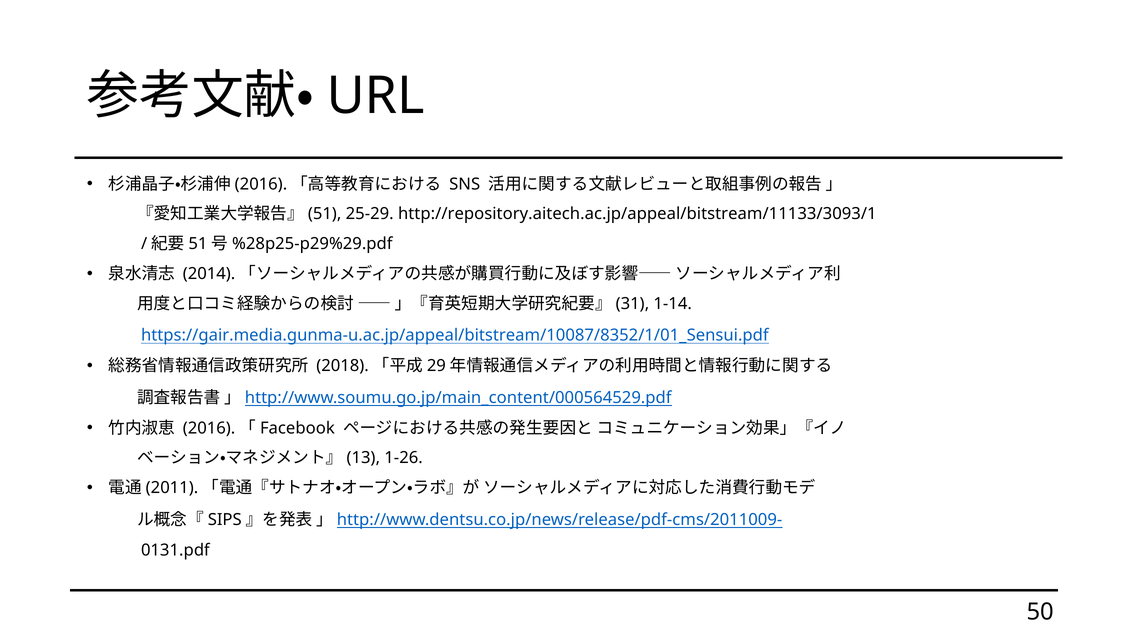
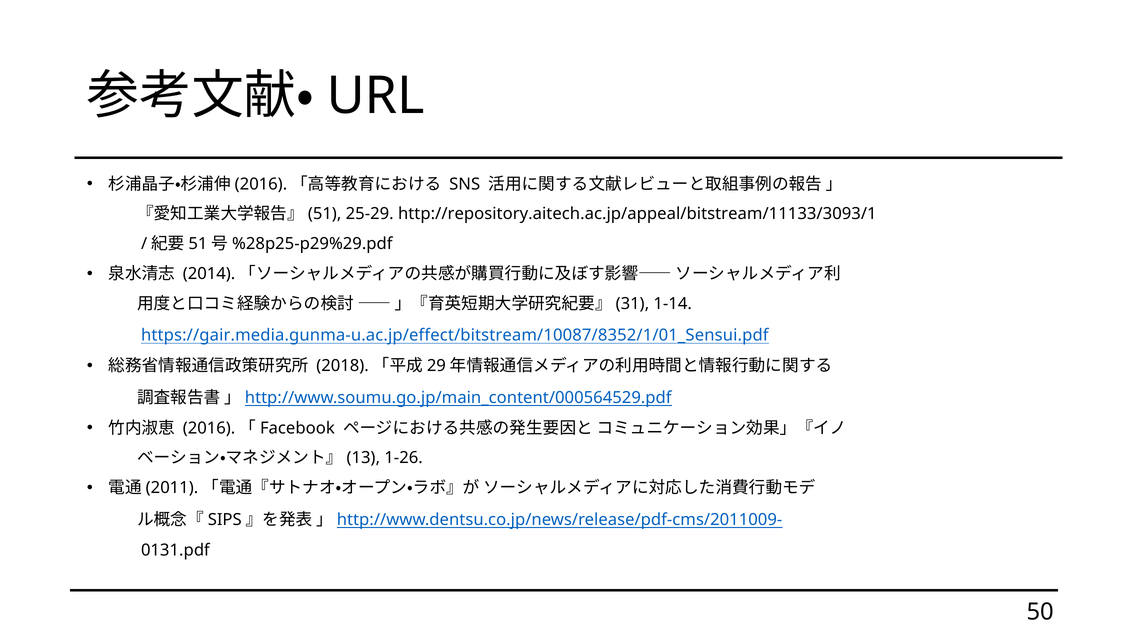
https://gair.media.gunma-u.ac.jp/appeal/bitstream/10087/8352/1/01_Sensui.pdf: https://gair.media.gunma-u.ac.jp/appeal/bitstream/10087/8352/1/01_Sensui.pdf -> https://gair.media.gunma-u.ac.jp/effect/bitstream/10087/8352/1/01_Sensui.pdf (455, 335)
